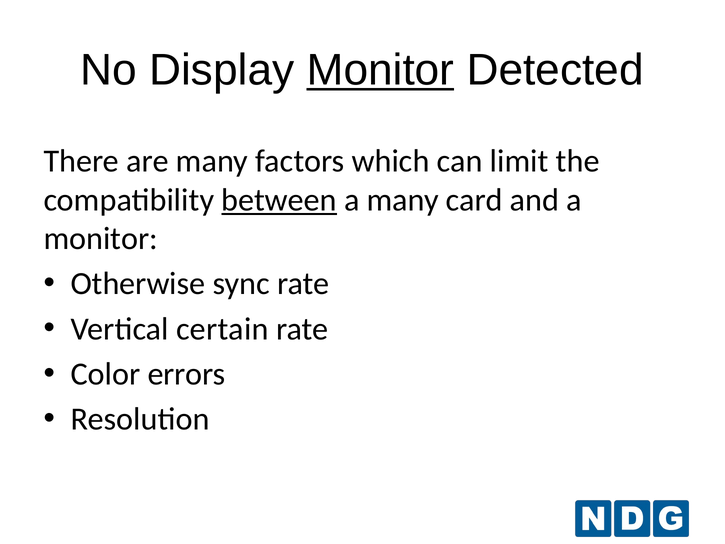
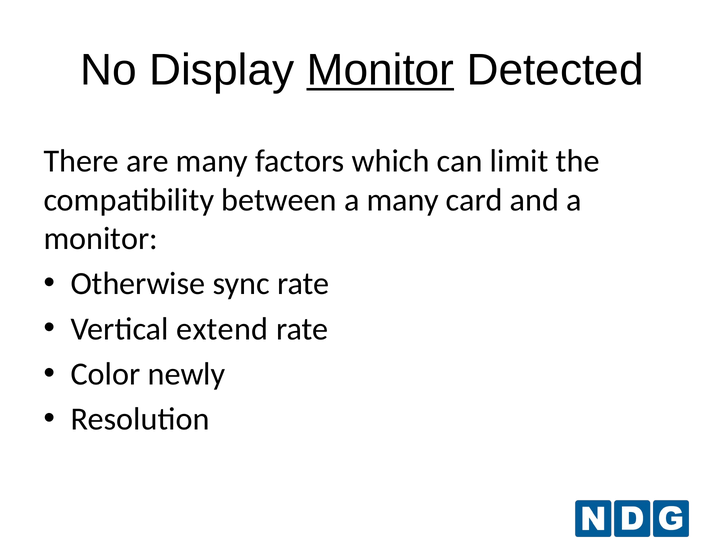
between underline: present -> none (279, 200)
certain: certain -> extend (222, 329)
errors: errors -> newly (187, 374)
